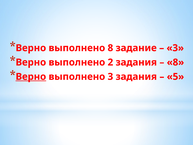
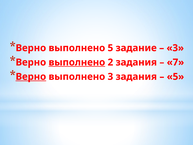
выполнено 8: 8 -> 5 (110, 48)
выполнено underline: none -> present (77, 62)
8: 8 -> 7 (175, 62)
